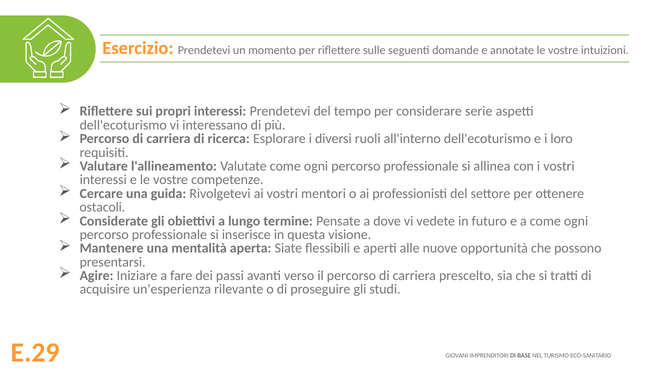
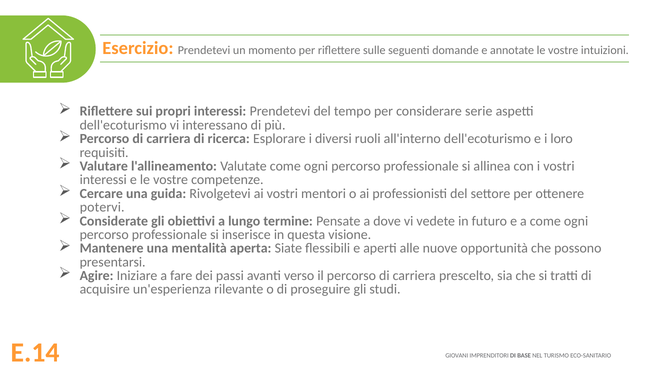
ostacoli: ostacoli -> potervi (102, 207)
E.29: E.29 -> E.14 (35, 352)
